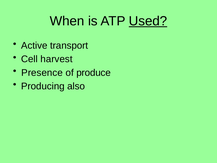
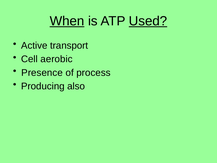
When underline: none -> present (67, 21)
harvest: harvest -> aerobic (57, 59)
produce: produce -> process (93, 73)
